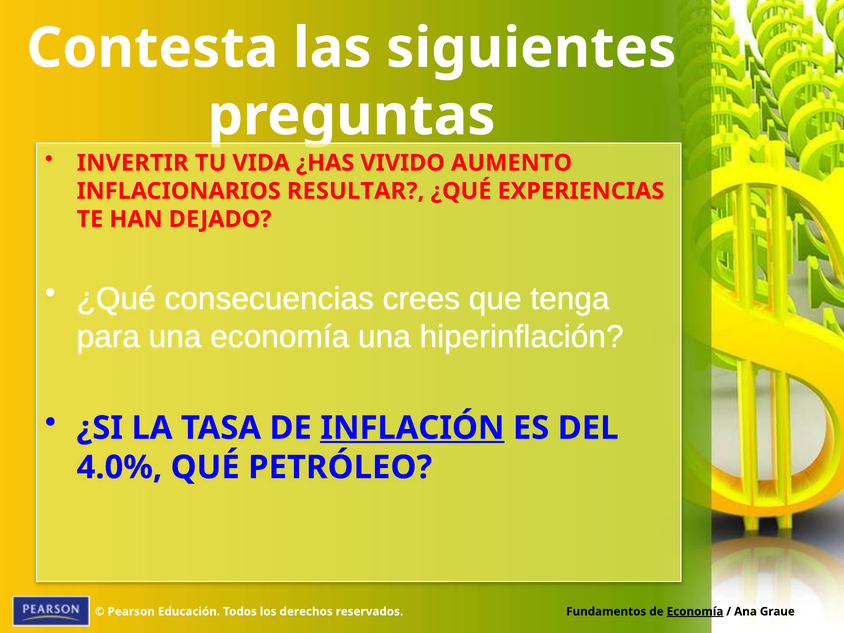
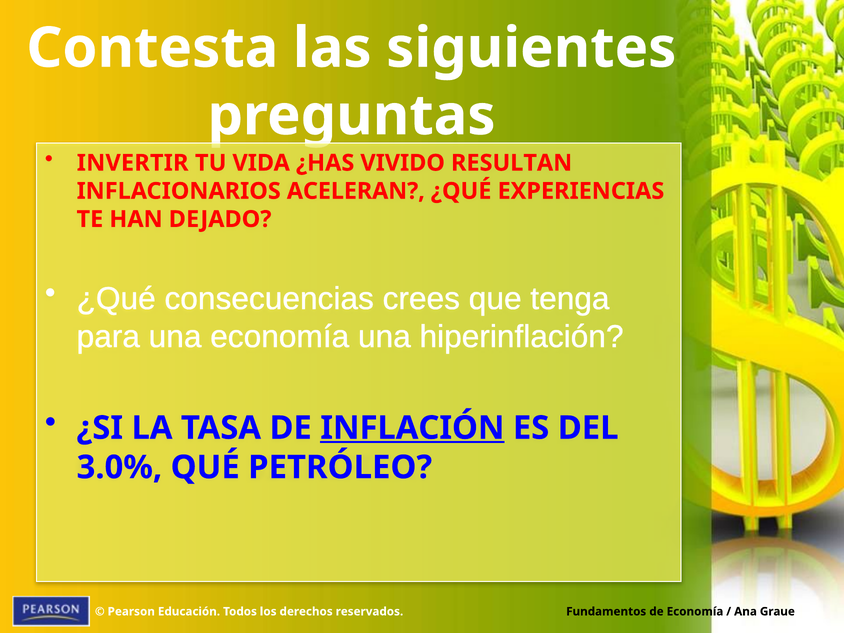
AUMENTO: AUMENTO -> RESULTAN (512, 163)
RESULTAR: RESULTAR -> ACELERAN (356, 191)
4.0%: 4.0% -> 3.0% (119, 467)
Economía underline: present -> none (695, 612)
